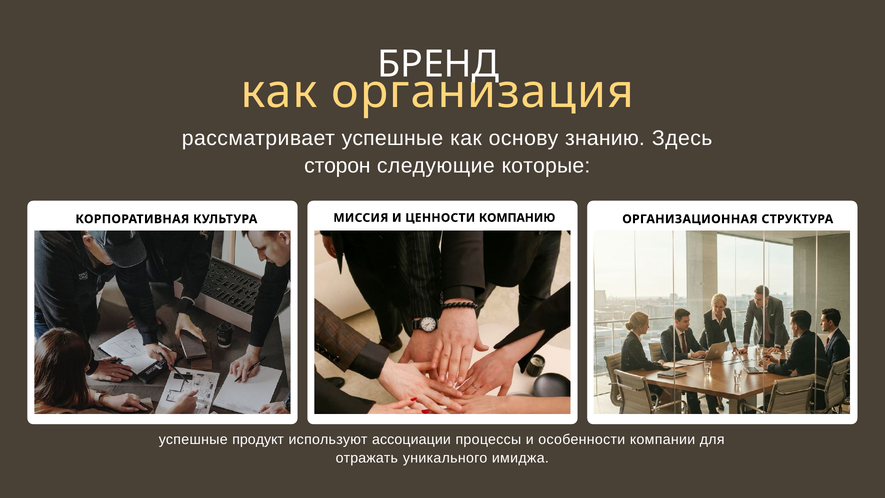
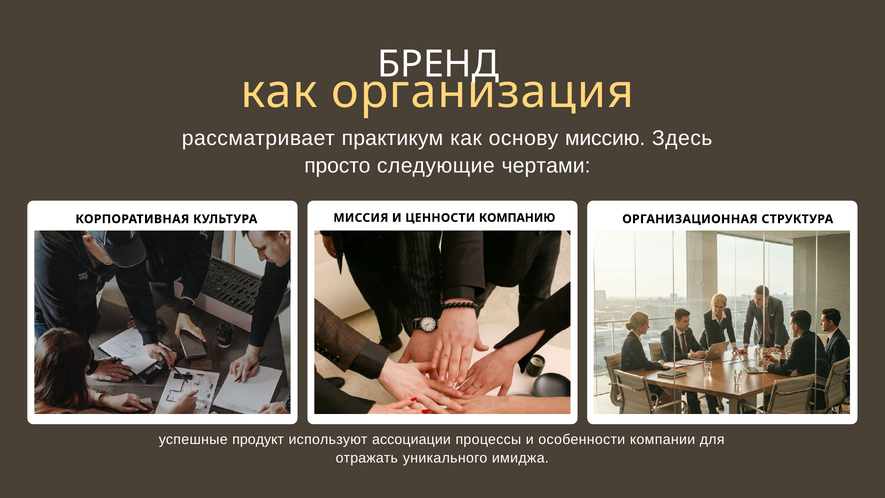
рассматривает успешные: успешные -> практикум (392, 138)
знанию: знанию -> миссию (605, 138)
сторон: сторон -> просто (337, 166)
которые: которые -> чертами (546, 166)
